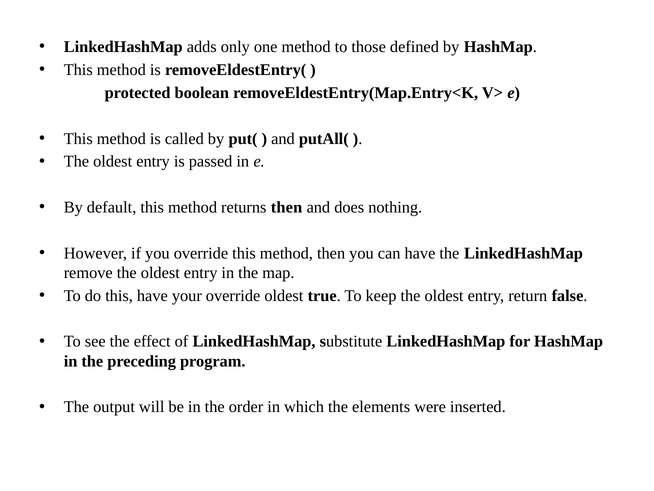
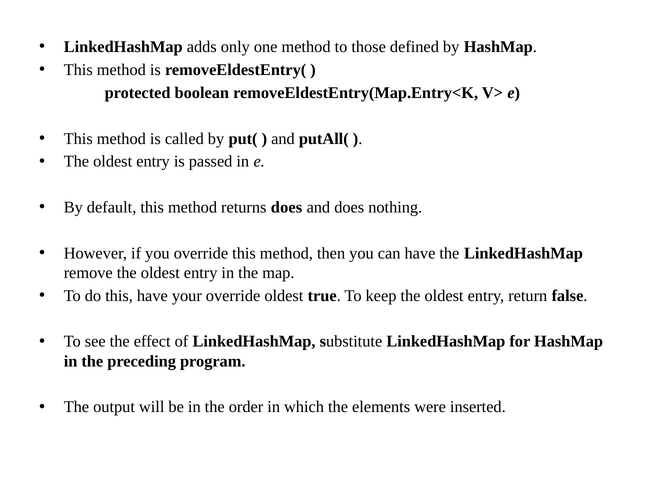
returns then: then -> does (287, 207)
